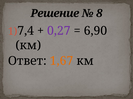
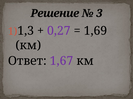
8: 8 -> 3 (99, 13)
7,4: 7,4 -> 1,3 (26, 31)
6,90: 6,90 -> 1,69 (95, 31)
1,67 colour: orange -> purple (62, 61)
